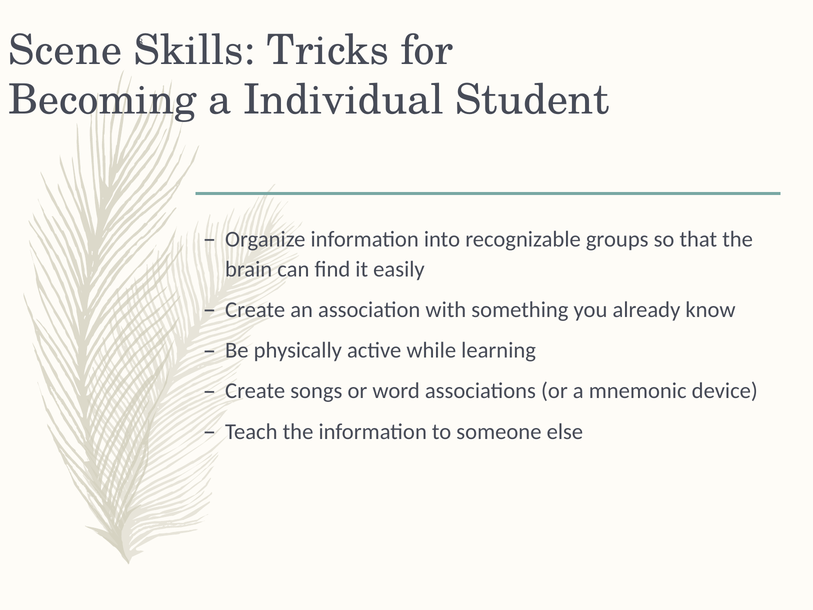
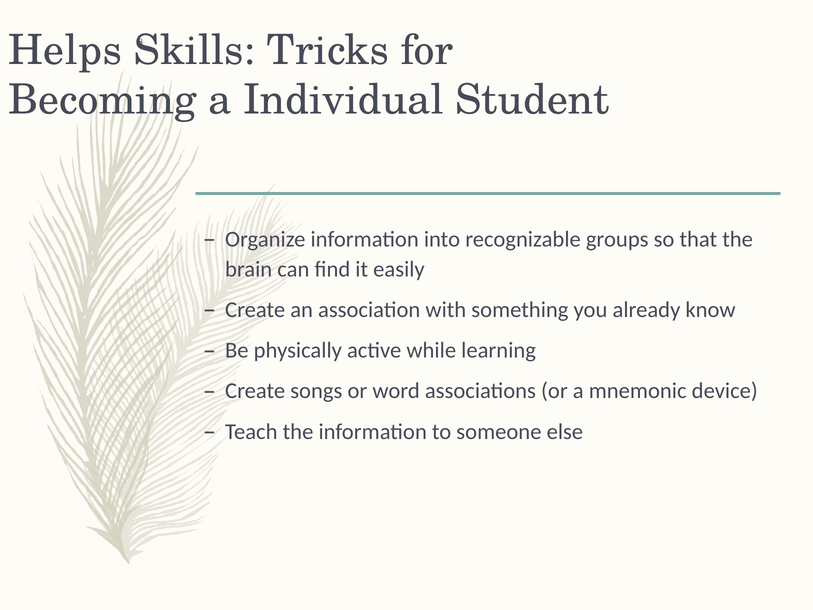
Scene: Scene -> Helps (65, 50)
